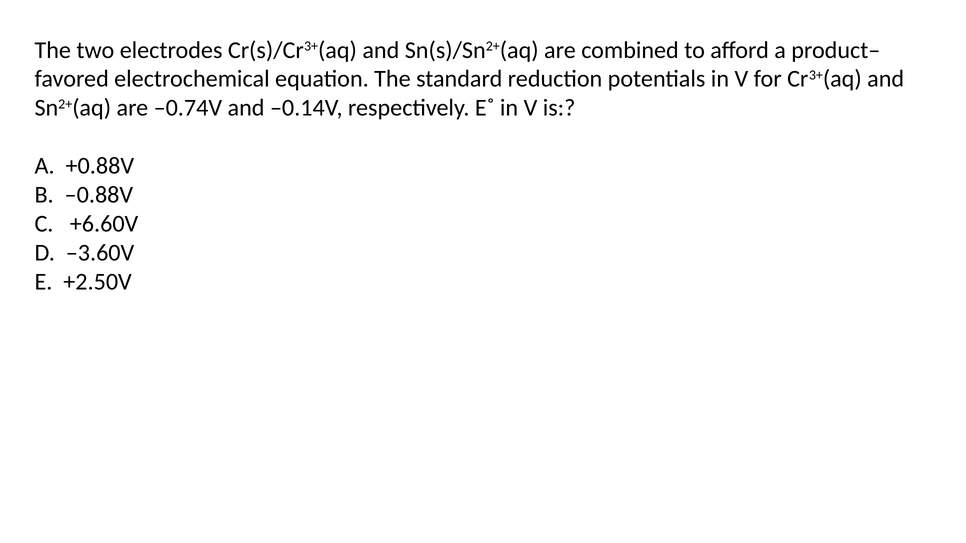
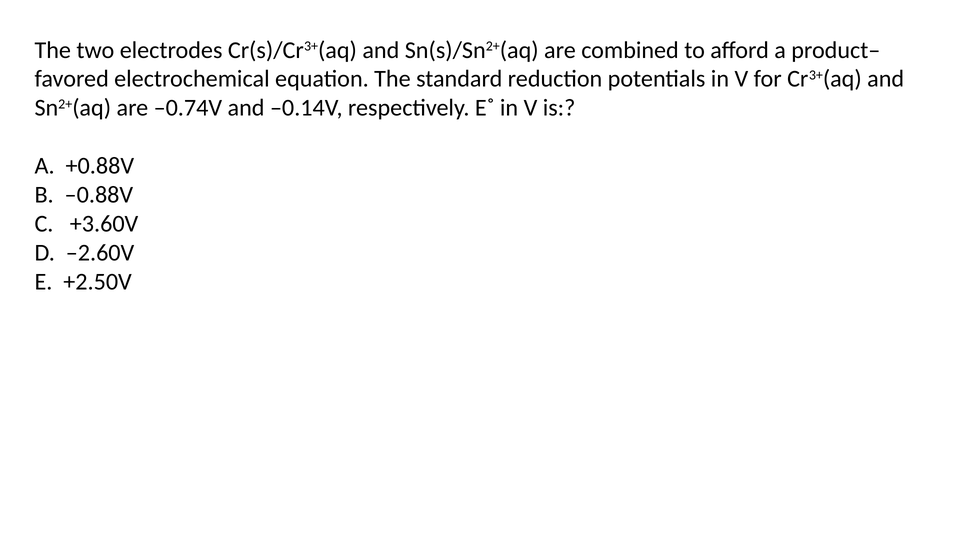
+6.60V: +6.60V -> +3.60V (104, 224)
–3.60V: –3.60V -> –2.60V (100, 253)
